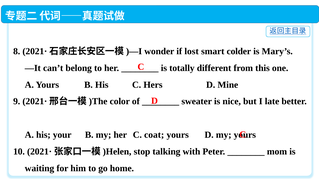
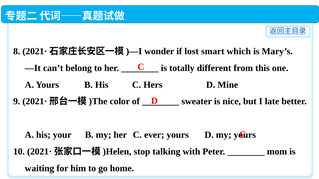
colder: colder -> which (239, 51)
coat: coat -> ever (154, 135)
